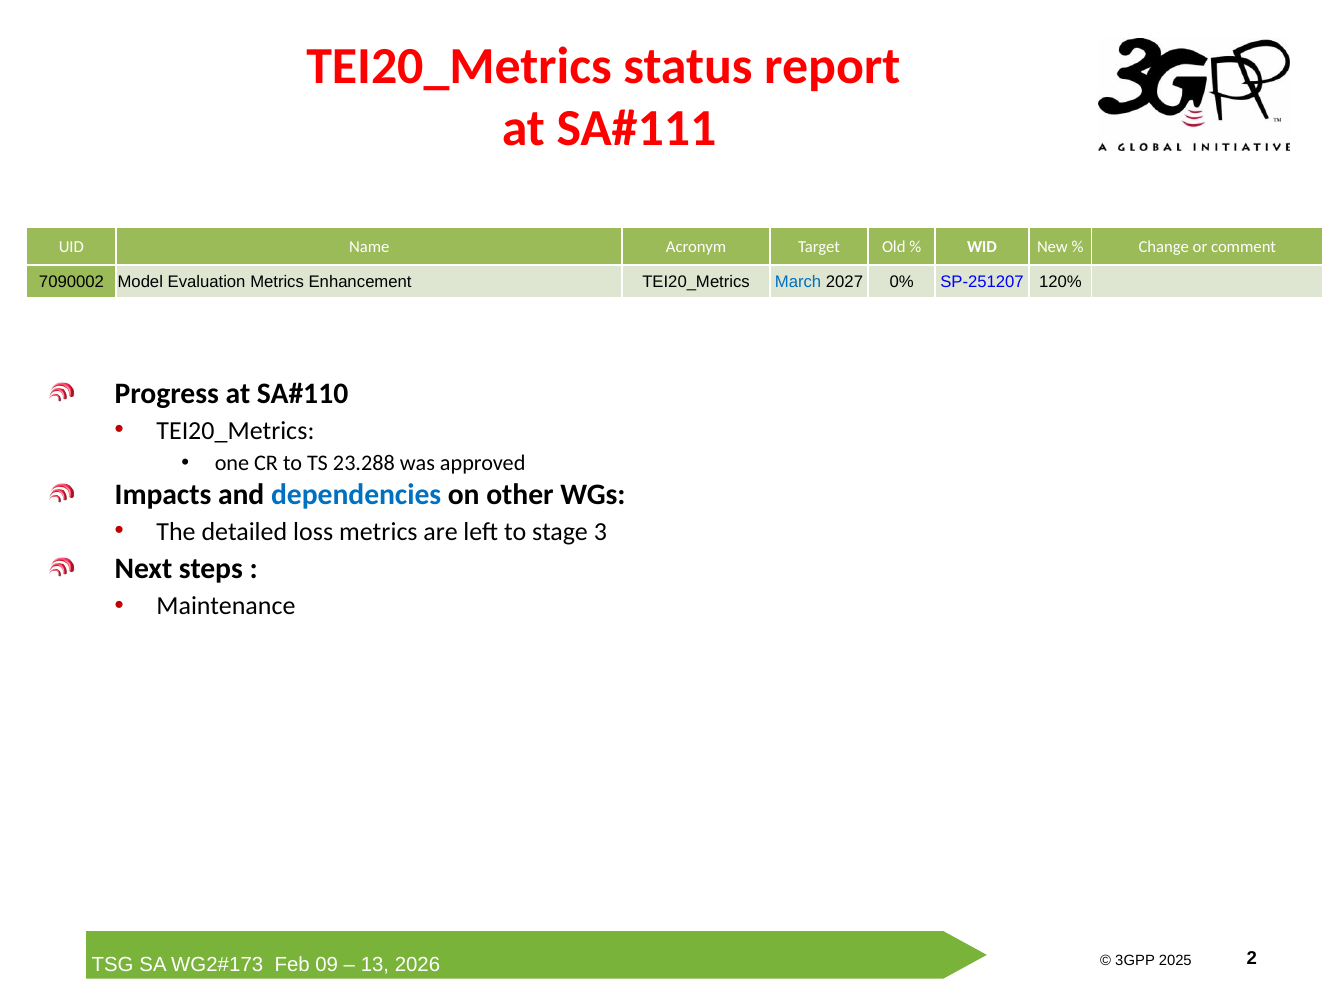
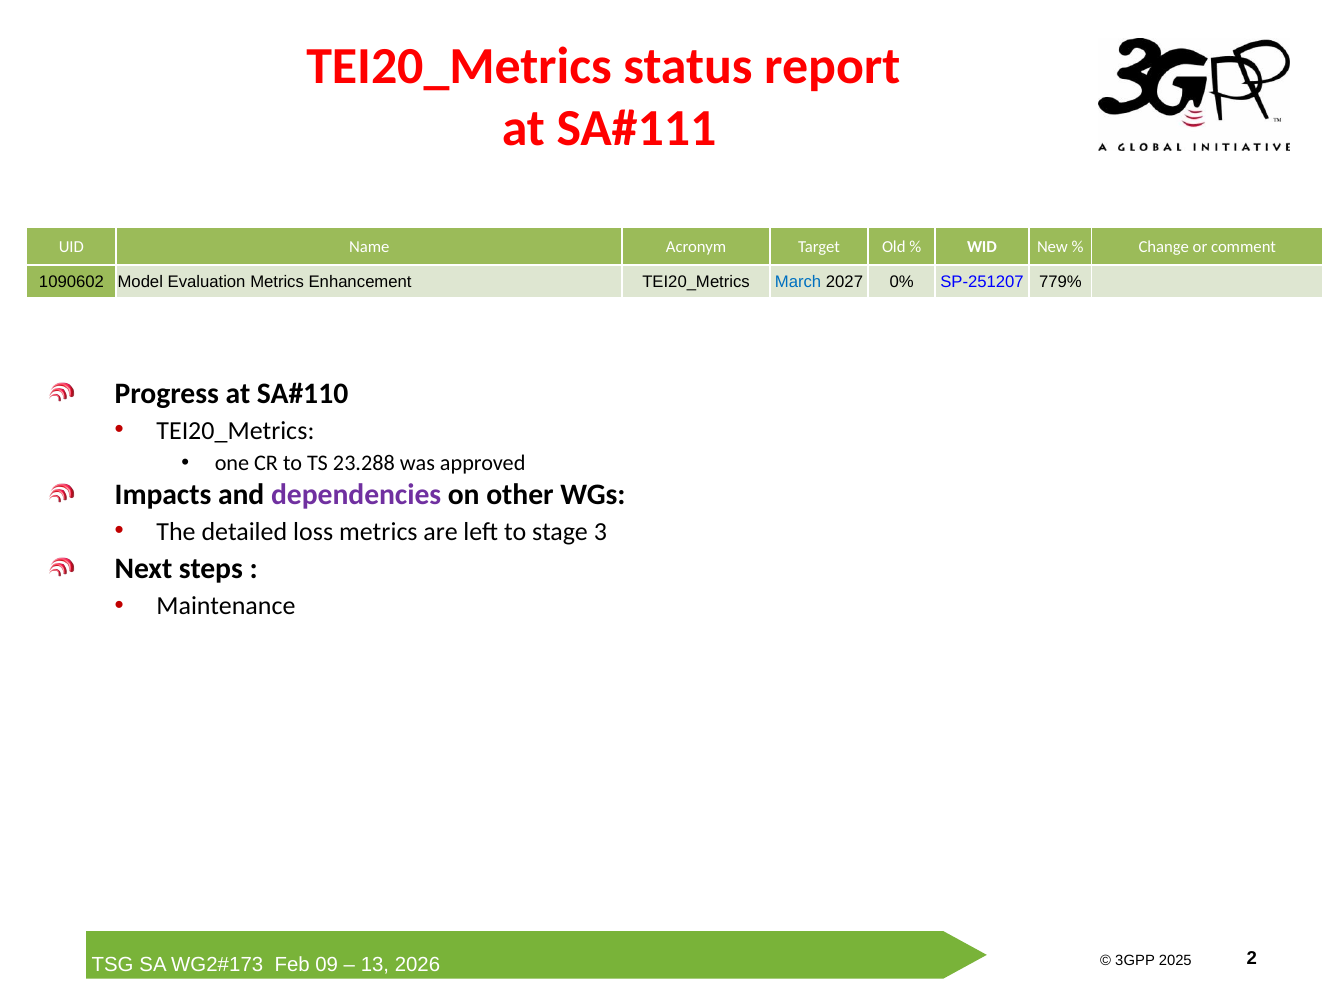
7090002: 7090002 -> 1090602 (71, 282)
120%: 120% -> 779% (1060, 282)
dependencies colour: blue -> purple (356, 495)
